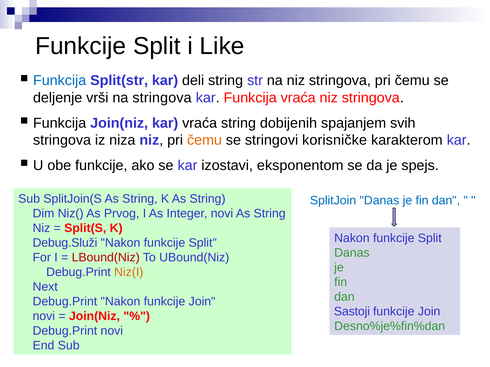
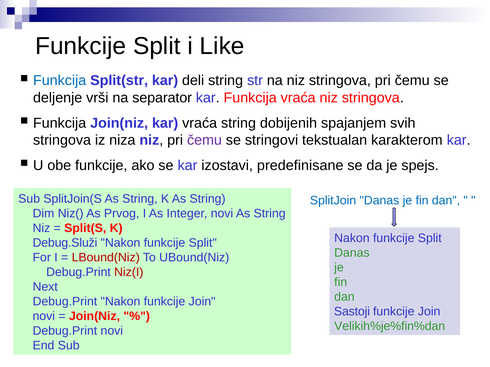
na stringova: stringova -> separator (162, 98)
čemu colour: orange -> purple (204, 140)
korisničke: korisničke -> tekstualan (335, 140)
eksponentom: eksponentom -> predefinisane (300, 166)
Niz(I colour: orange -> red (129, 273)
Desno%je%fin%dan: Desno%je%fin%dan -> Velikih%je%fin%dan (390, 327)
